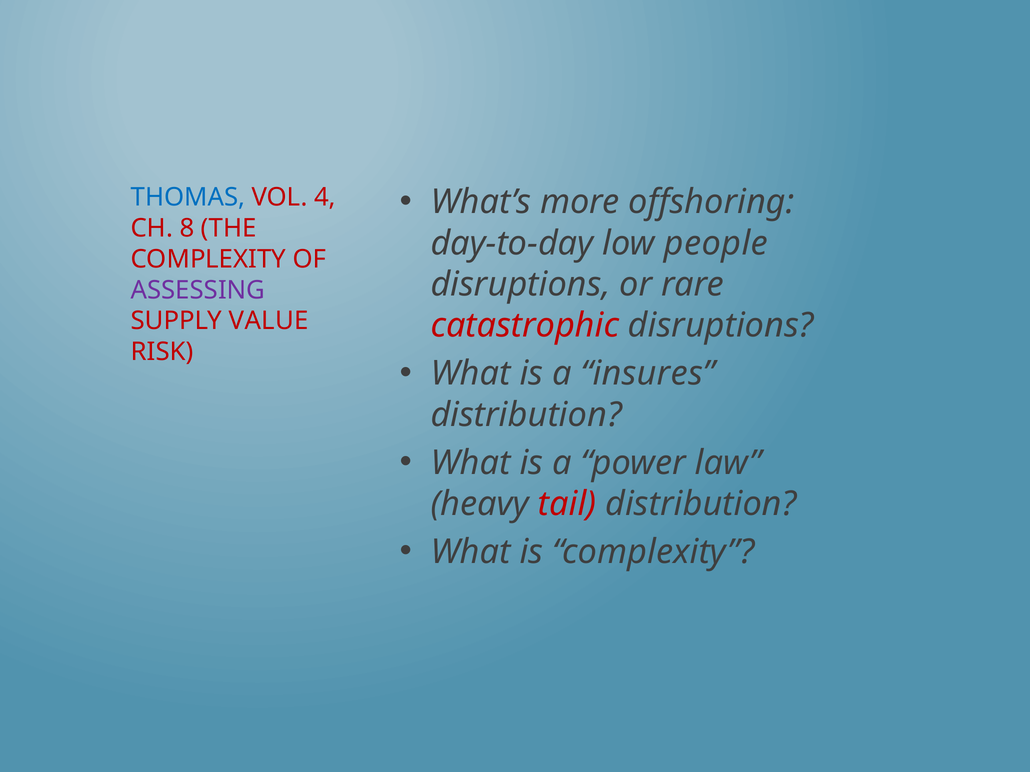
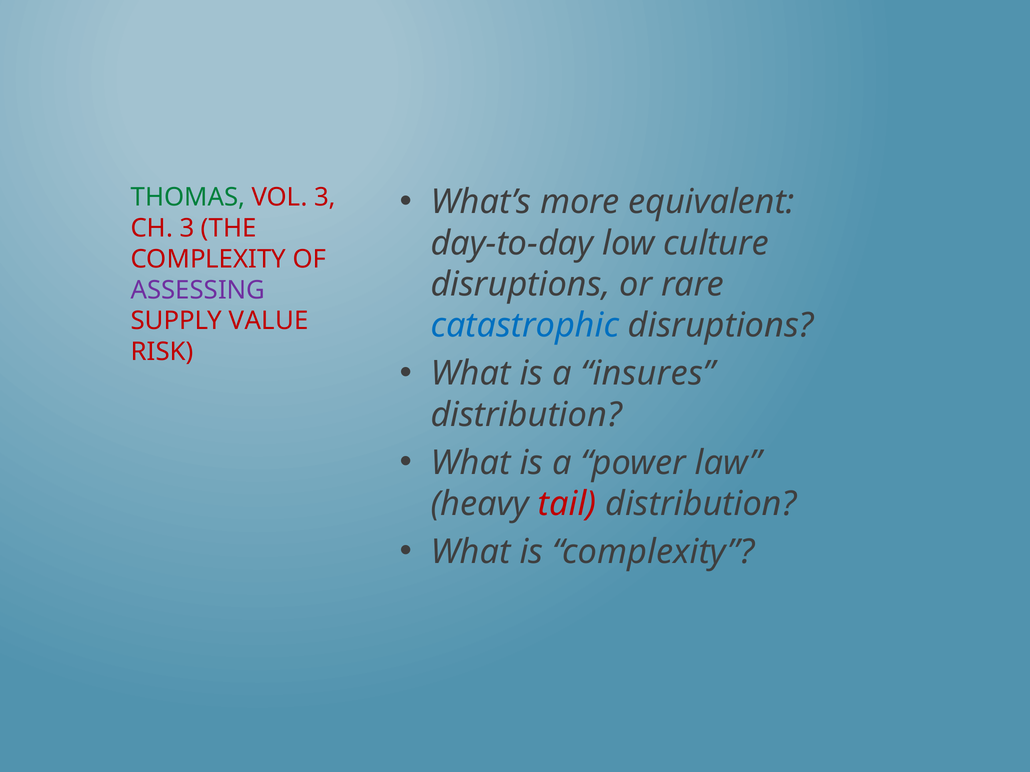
offshoring: offshoring -> equivalent (712, 202)
THOMAS colour: blue -> green (188, 198)
VOL 4: 4 -> 3 (325, 198)
CH 8: 8 -> 3 (187, 228)
people: people -> culture (716, 243)
catastrophic colour: red -> blue (525, 326)
